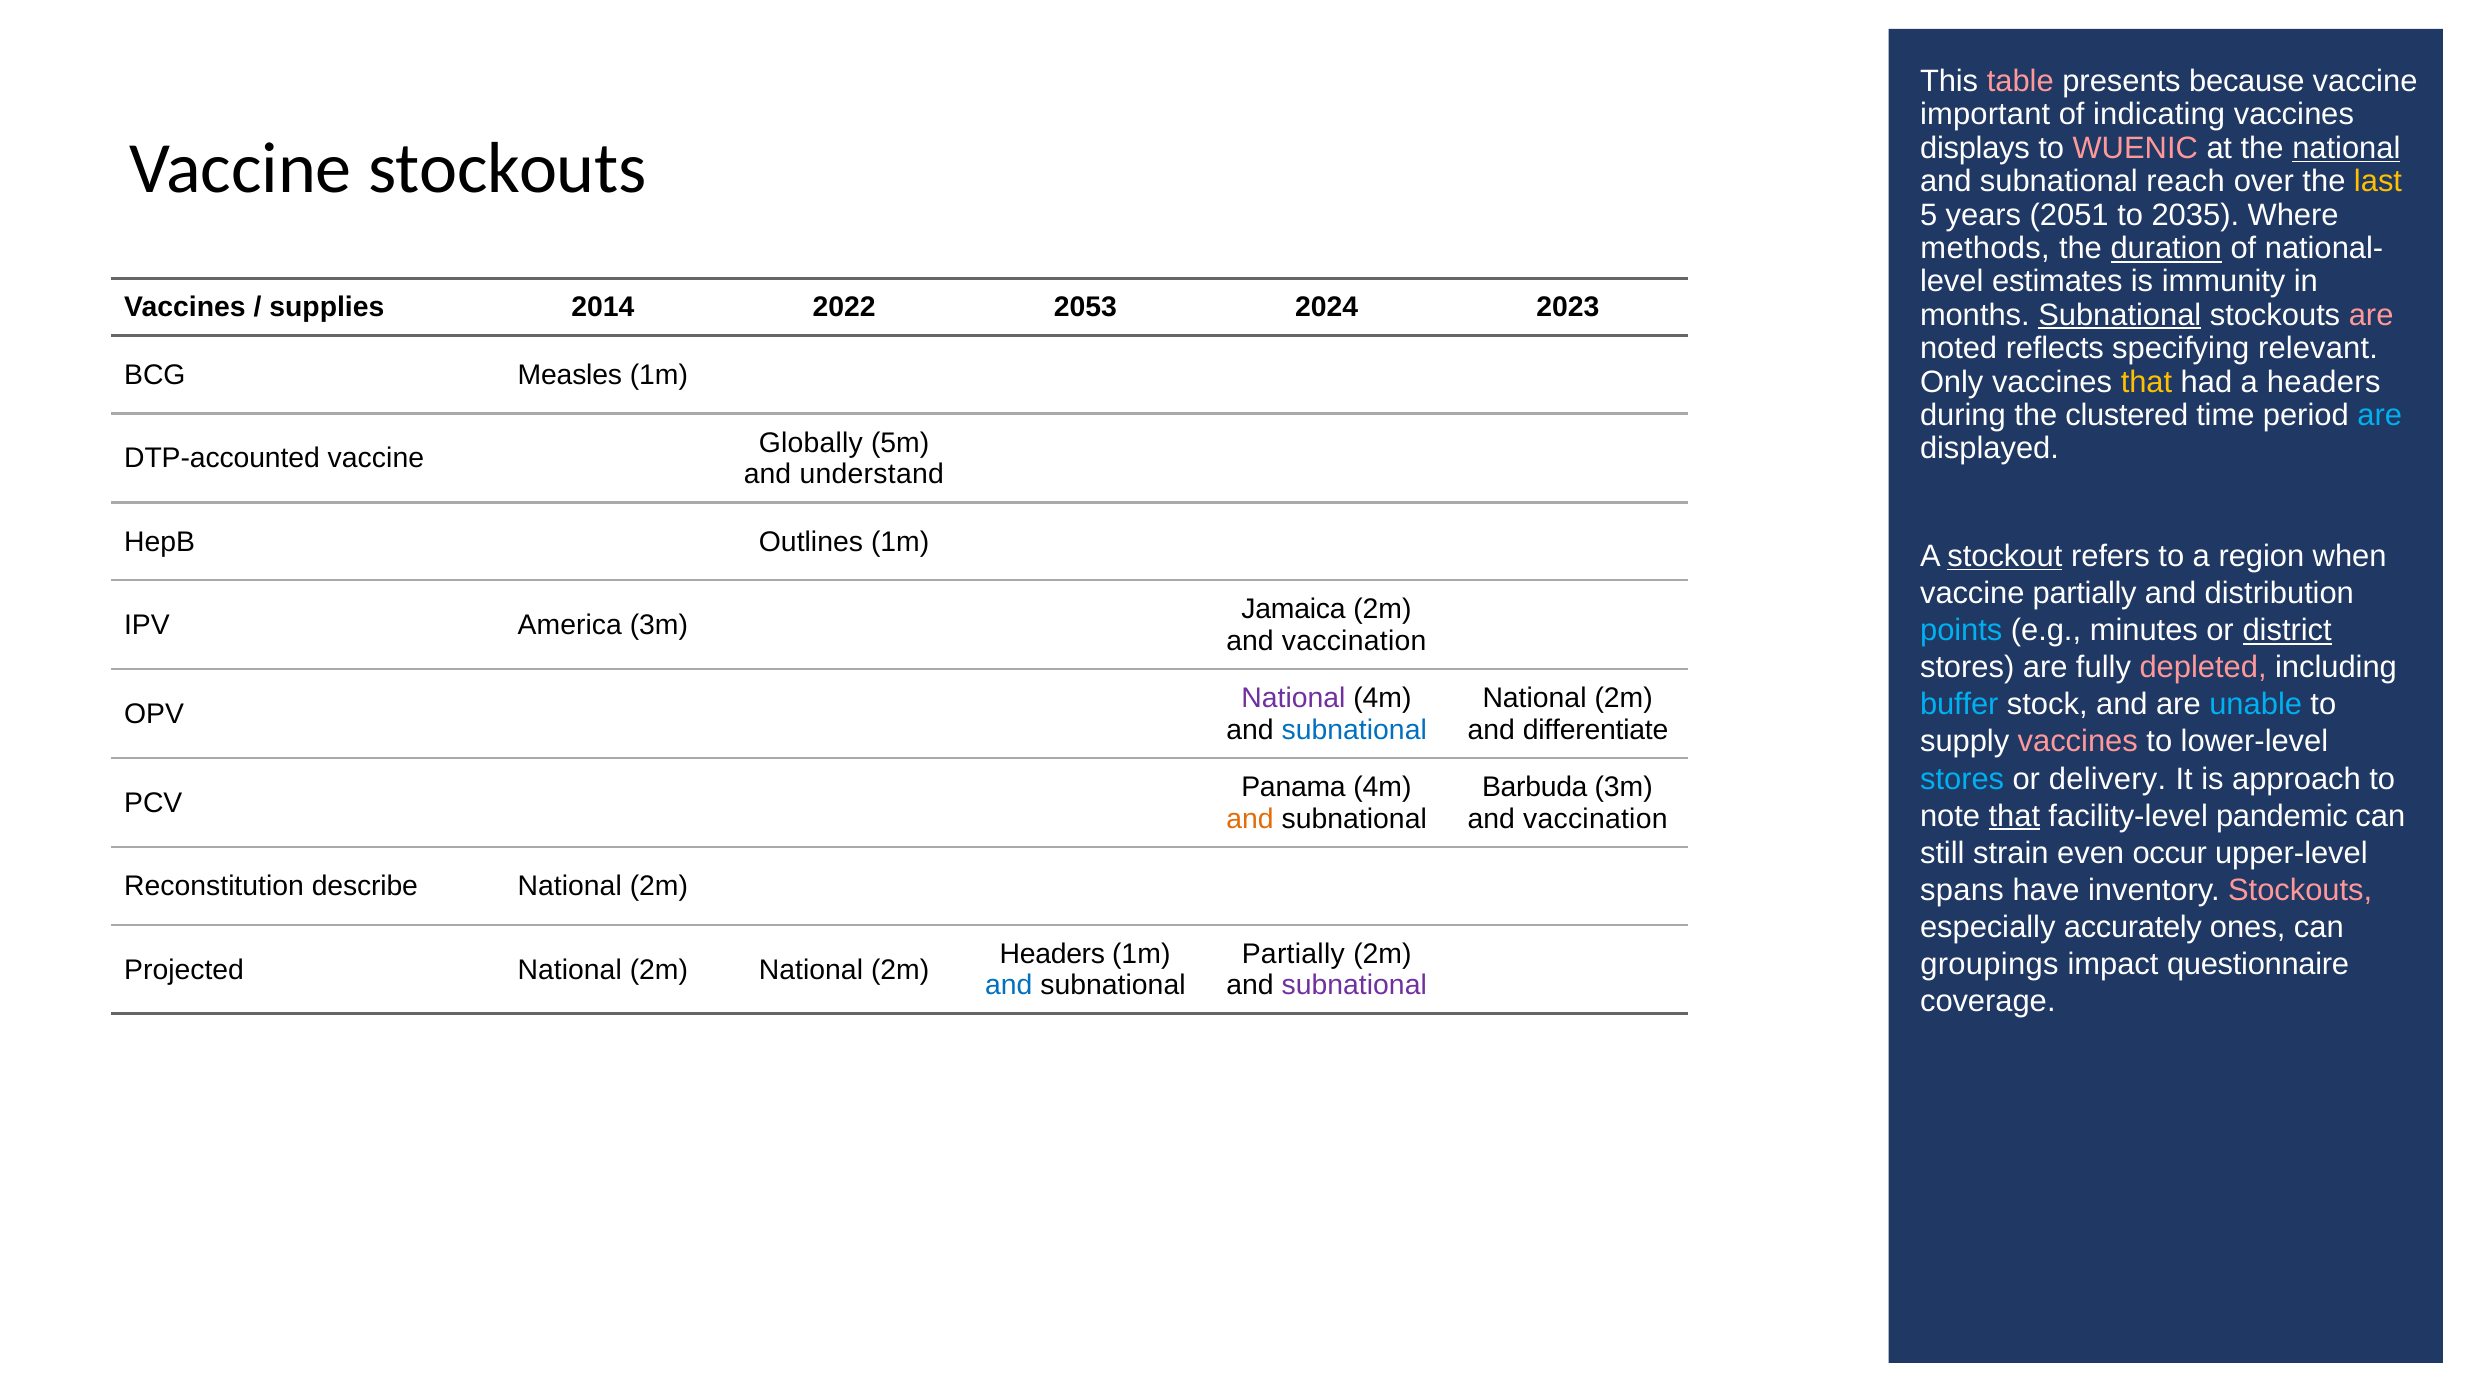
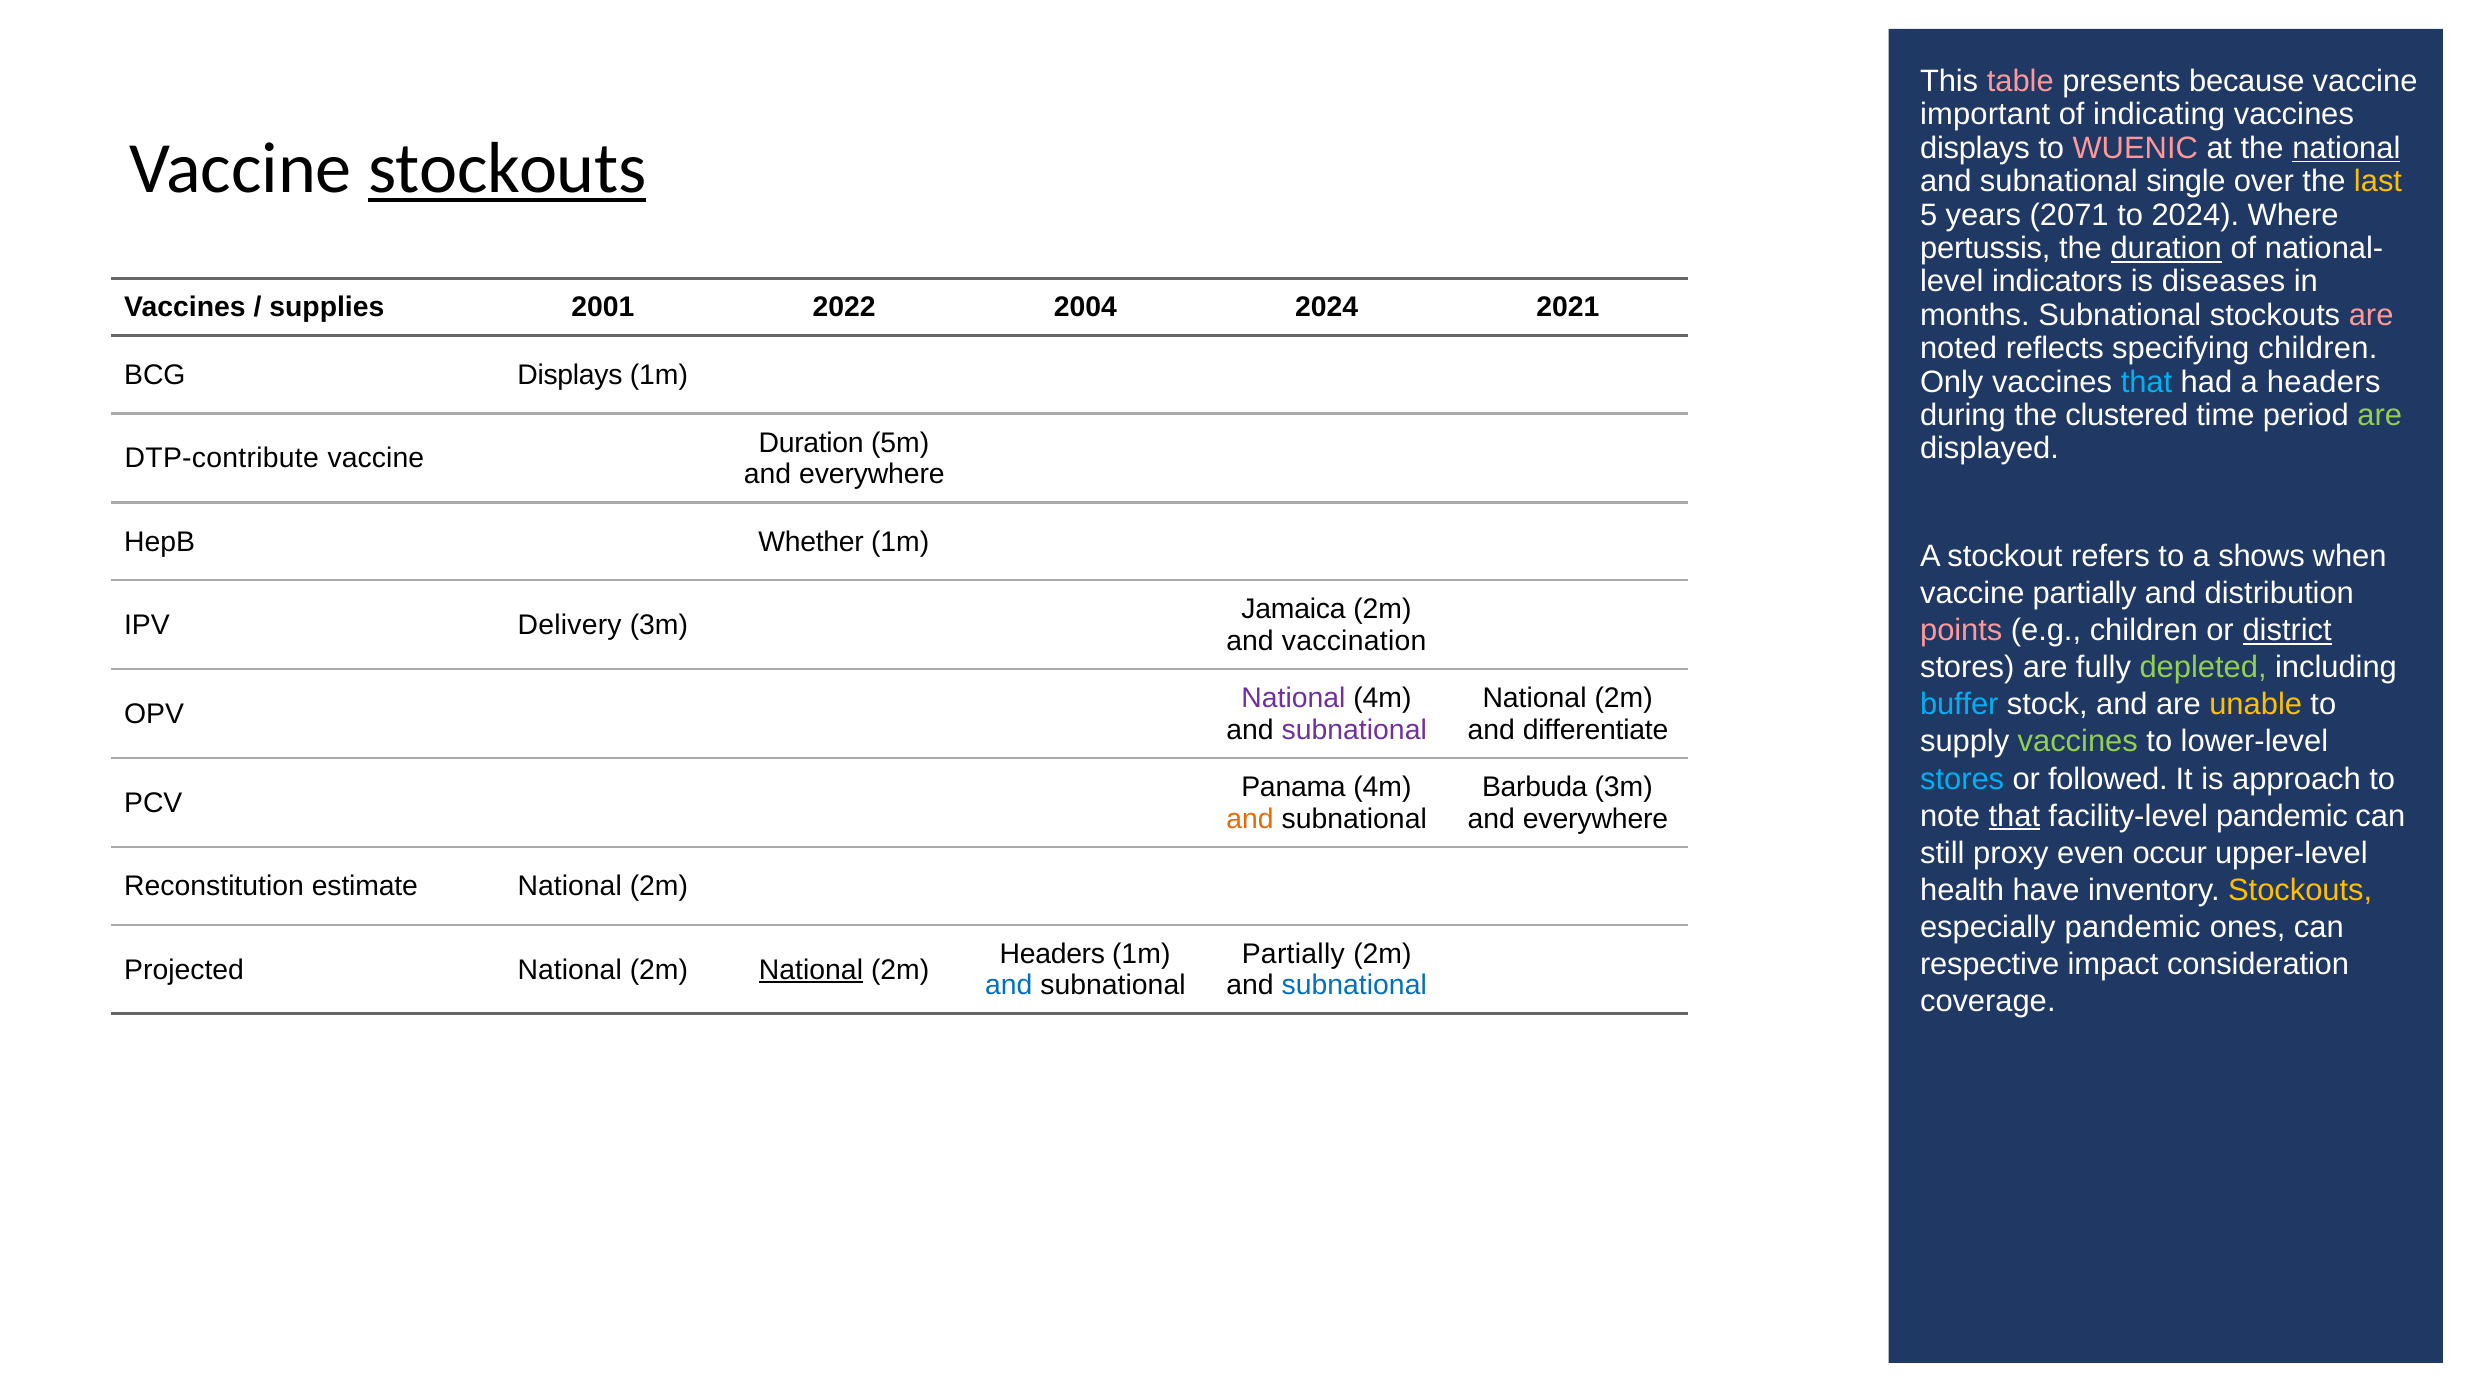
stockouts underline: none -> present (507, 169)
reach: reach -> single (2186, 181)
2051: 2051 -> 2071 (2069, 215)
to 2035: 2035 -> 2024 (2195, 215)
methods: methods -> pertussis (1985, 248)
estimates: estimates -> indicators (2057, 282)
immunity: immunity -> diseases (2223, 282)
2014: 2014 -> 2001 (603, 307)
2053: 2053 -> 2004 (1085, 307)
2023: 2023 -> 2021 (1568, 307)
Subnational underline: present -> none (2120, 315)
specifying relevant: relevant -> children (2318, 348)
BCG Measles: Measles -> Displays (570, 375)
that colour: yellow -> light blue (2146, 382)
are colour: light blue -> light green (2380, 415)
Globally: Globally -> Duration (811, 443)
DTP-accounted: DTP-accounted -> DTP-contribute (222, 458)
understand: understand -> everywhere (872, 474)
Outlines: Outlines -> Whether (811, 542)
stockout underline: present -> none (2005, 556)
region: region -> shows (2262, 556)
America: America -> Delivery (570, 625)
points colour: light blue -> pink (1961, 630)
e.g minutes: minutes -> children (2144, 630)
depleted colour: pink -> light green (2203, 667)
unable colour: light blue -> yellow (2256, 704)
subnational colour: blue -> purple (1354, 730)
vaccines colour: pink -> light green (2078, 742)
delivery: delivery -> followed (2108, 779)
vaccination: vaccination -> everywhere (1596, 819)
strain: strain -> proxy (2011, 853)
describe: describe -> estimate (365, 886)
spans: spans -> health (1962, 890)
Stockouts colour: pink -> yellow (2300, 890)
especially accurately: accurately -> pandemic (2133, 927)
groupings: groupings -> respective (1990, 964)
questionnaire: questionnaire -> consideration (2258, 964)
National underline: none -> present (811, 969)
subnational colour: purple -> blue (1354, 985)
